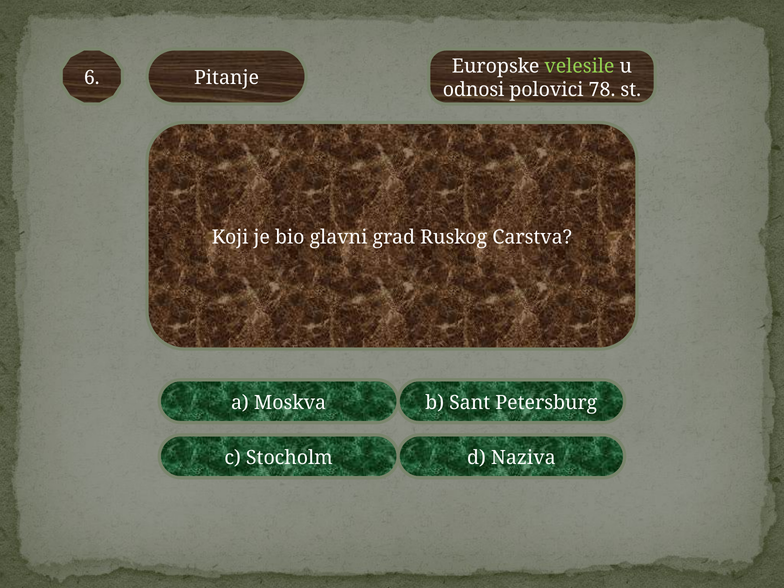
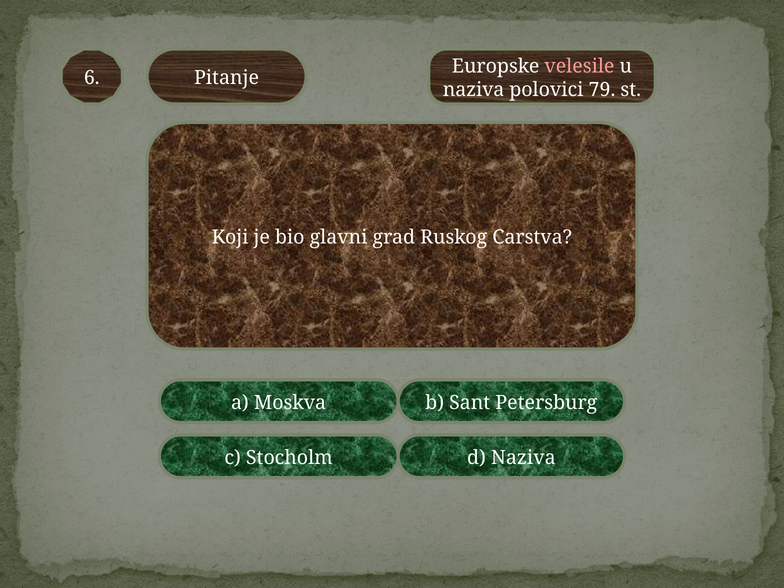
velesile colour: light green -> pink (579, 66)
odnosi: odnosi -> naziva (474, 90)
78: 78 -> 79 (602, 90)
